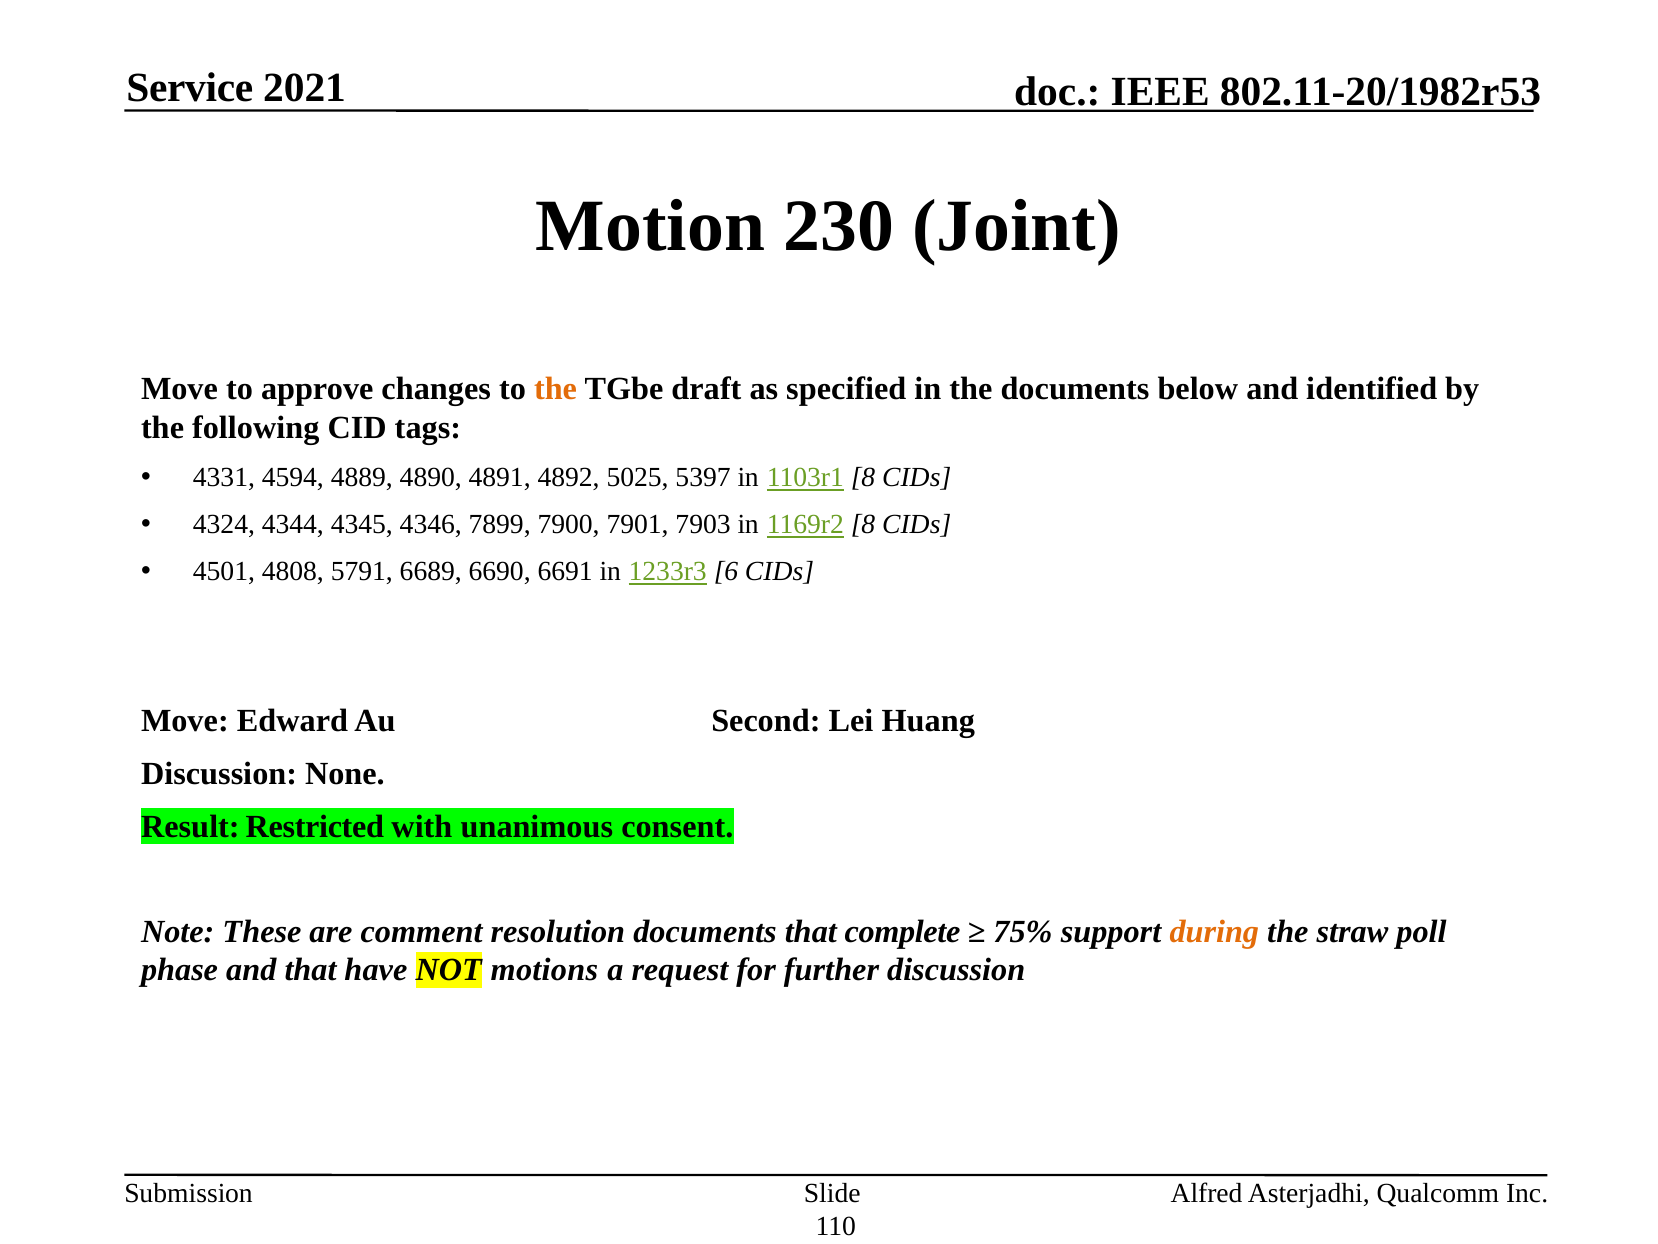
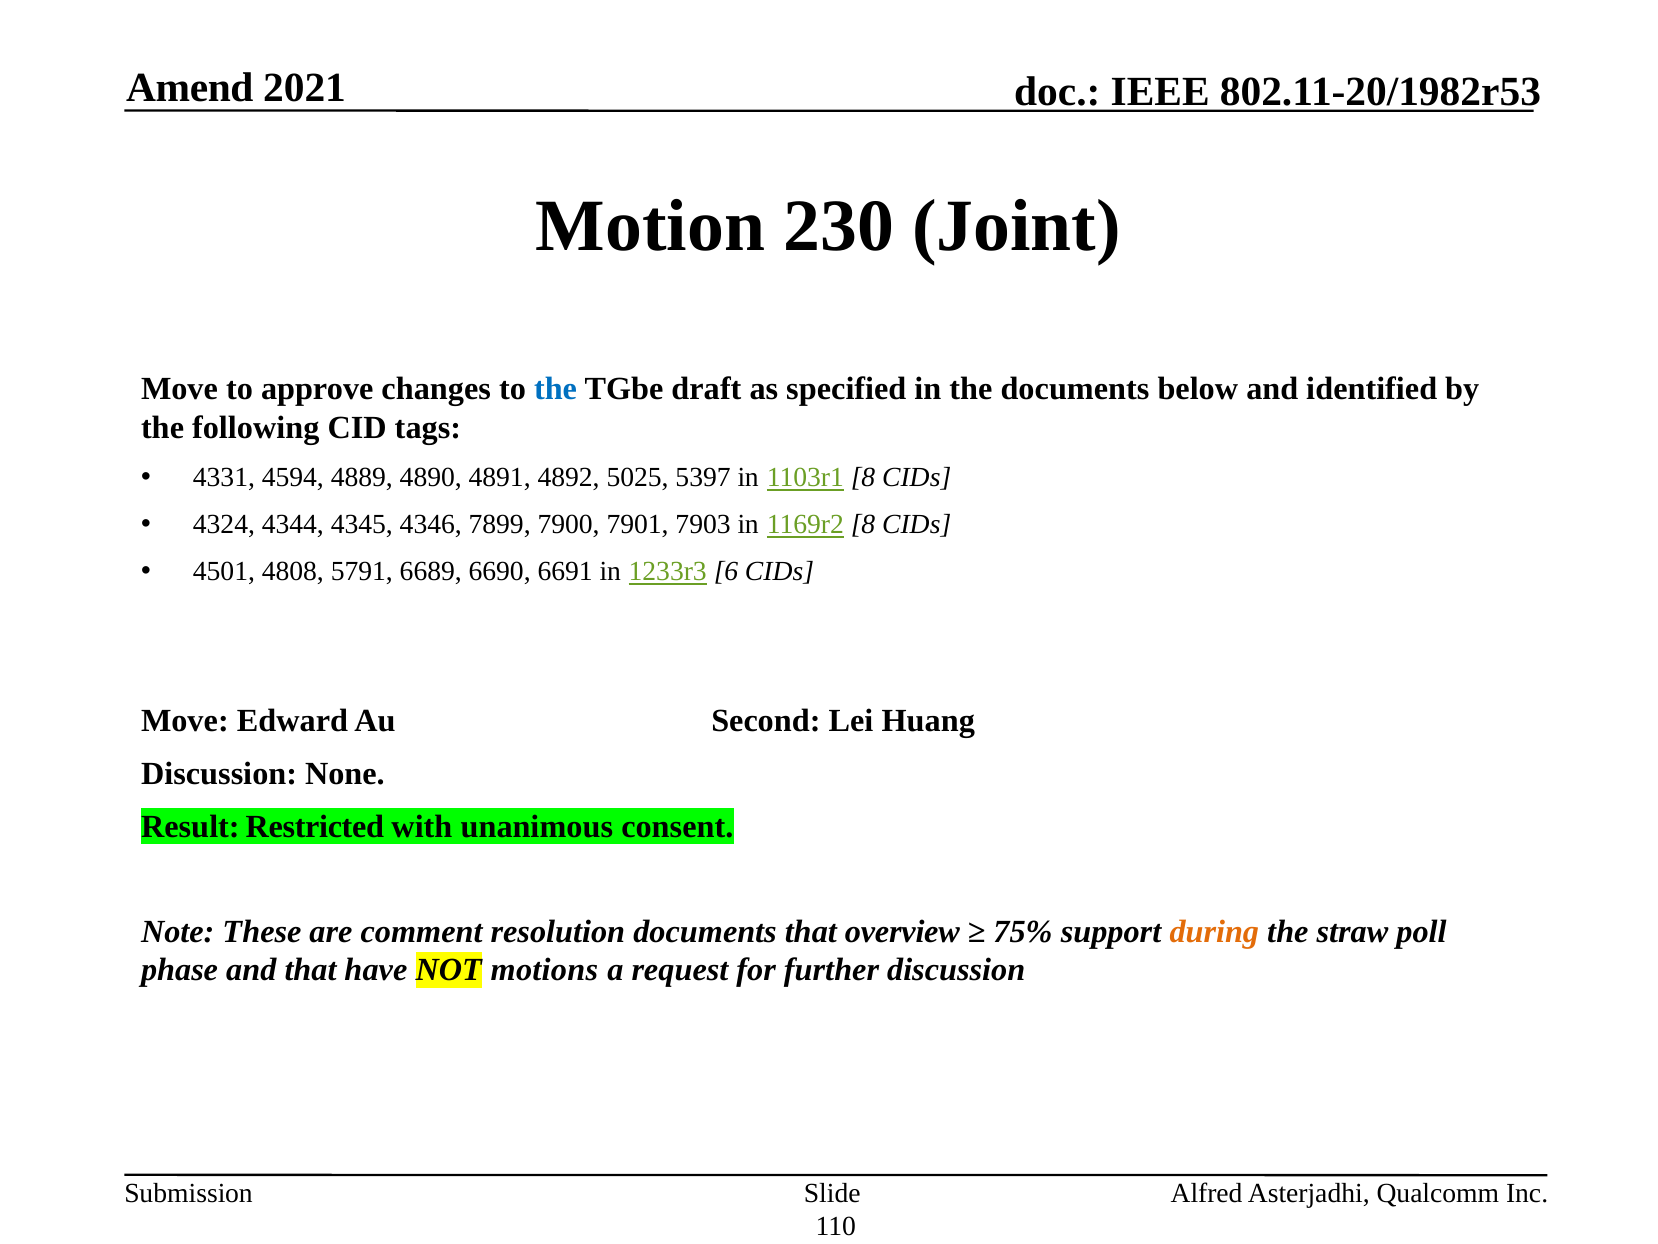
Service: Service -> Amend (190, 88)
the colour: orange -> blue (556, 389)
complete: complete -> overview (902, 931)
